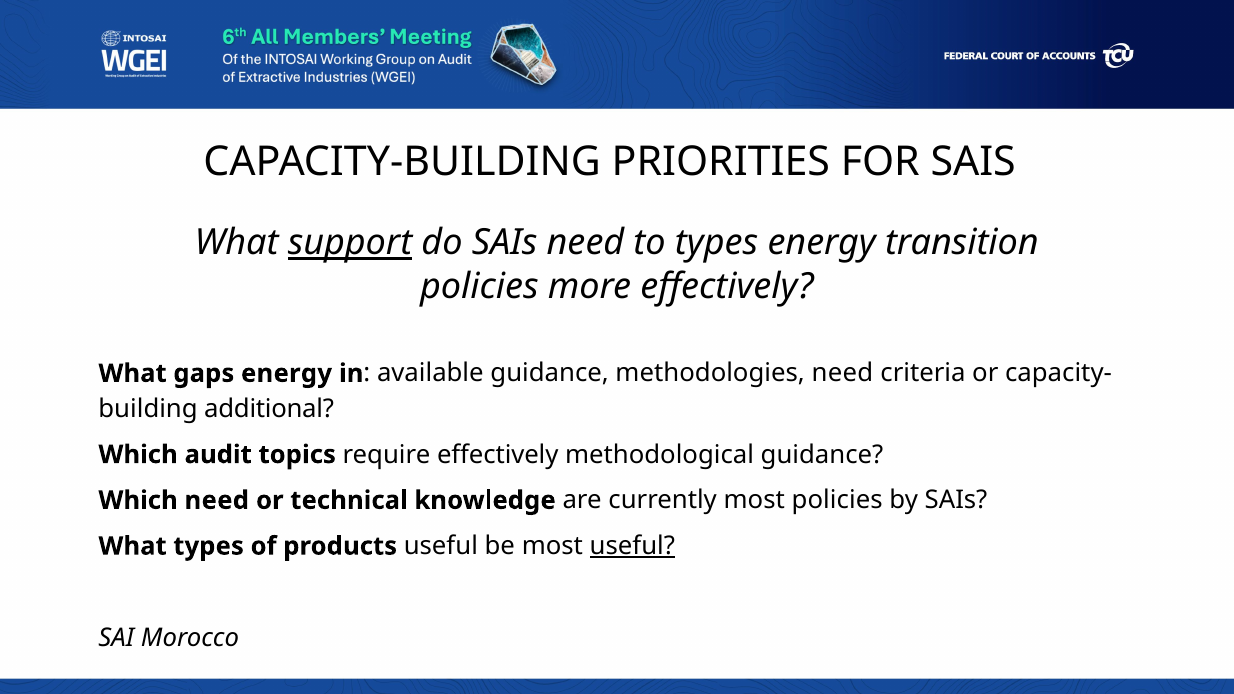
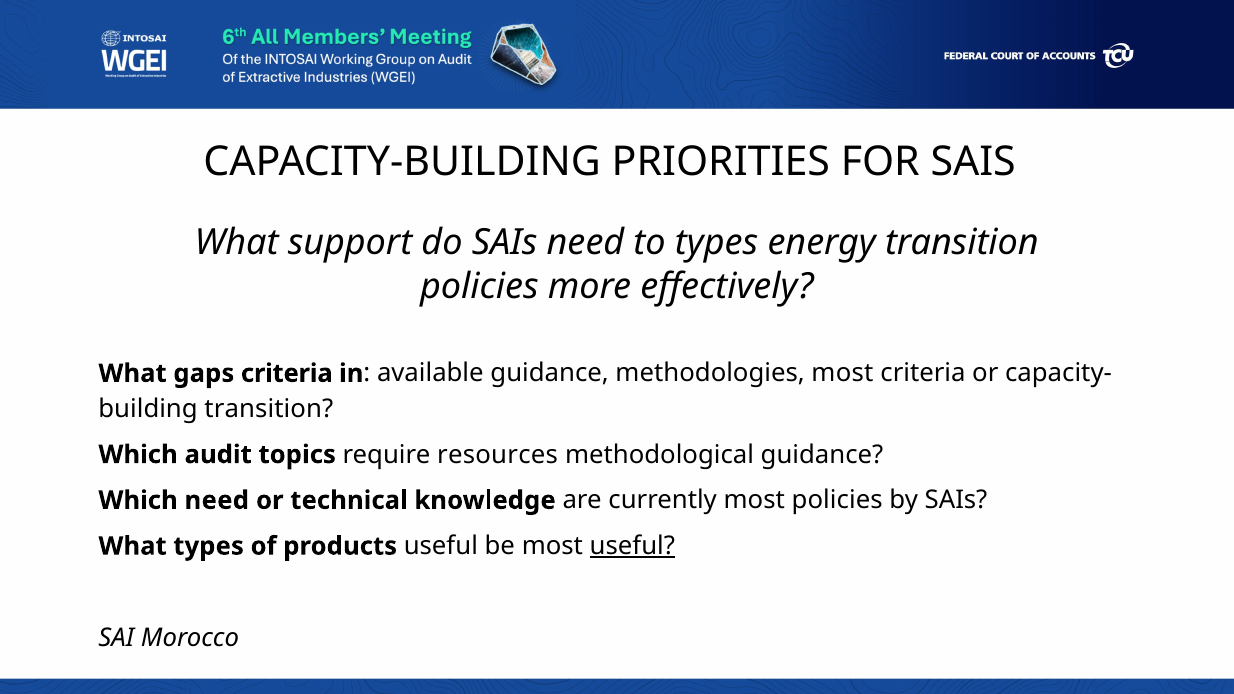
support underline: present -> none (350, 243)
gaps energy: energy -> criteria (287, 373)
methodologies need: need -> most (842, 373)
additional: additional -> transition (269, 409)
require effectively: effectively -> resources (498, 455)
